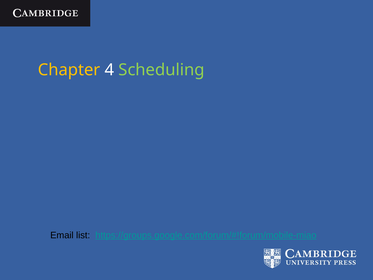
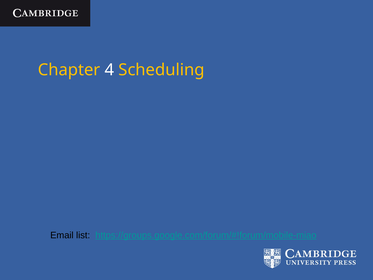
Scheduling colour: light green -> yellow (161, 70)
